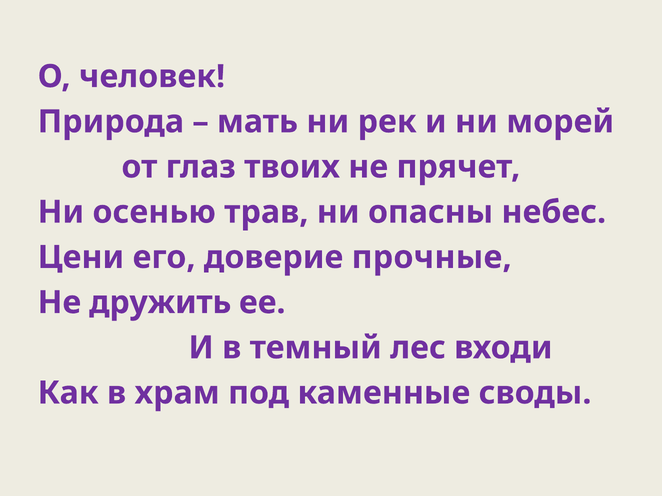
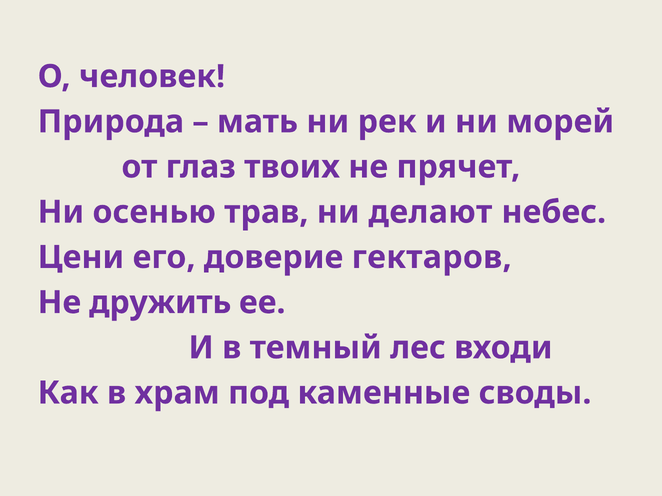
опасны: опасны -> делают (430, 212)
прочные: прочные -> гектаров (432, 258)
